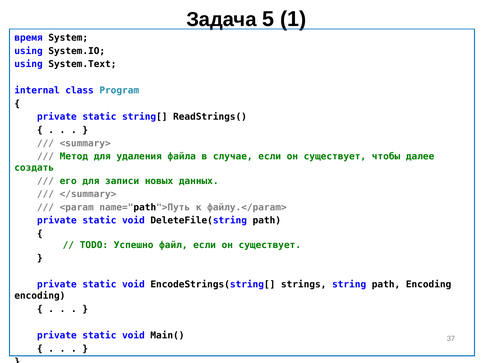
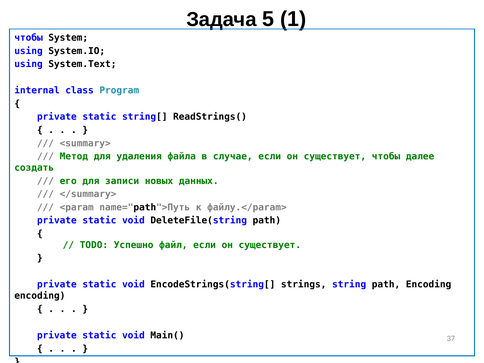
время: время -> чтобы (29, 38)
